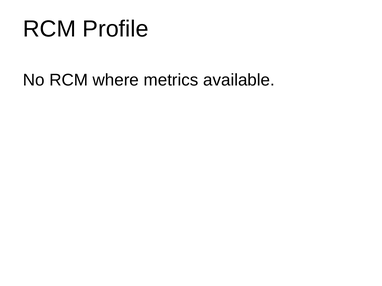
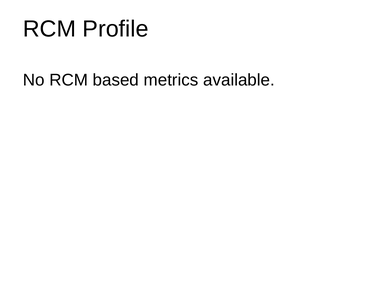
where: where -> based (116, 80)
